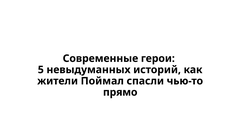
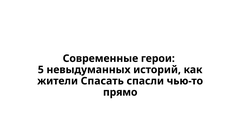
Поймал: Поймал -> Спасать (102, 81)
